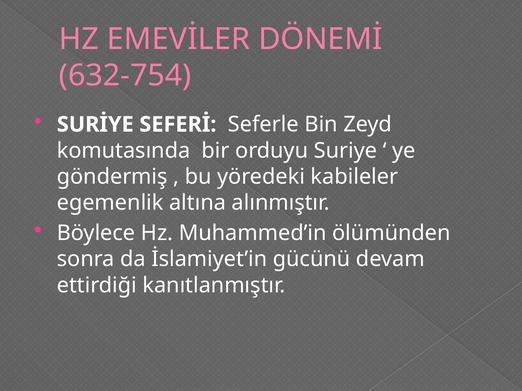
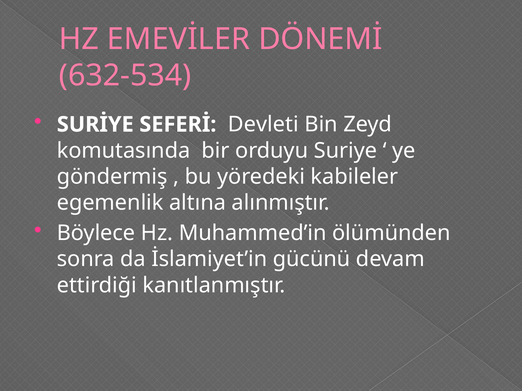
632-754: 632-754 -> 632-534 (125, 76)
Seferle: Seferle -> Devleti (263, 125)
